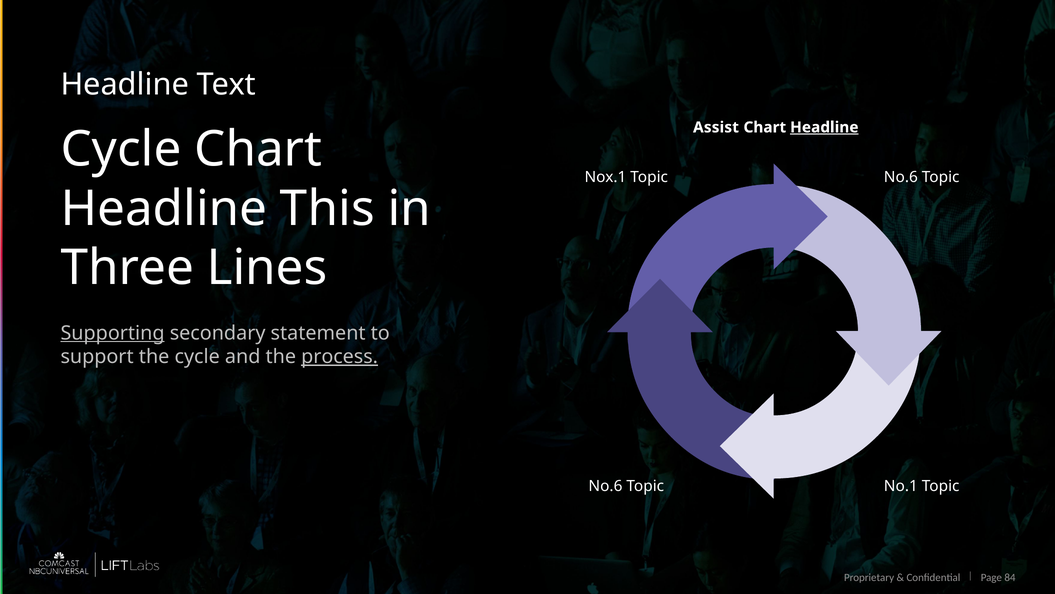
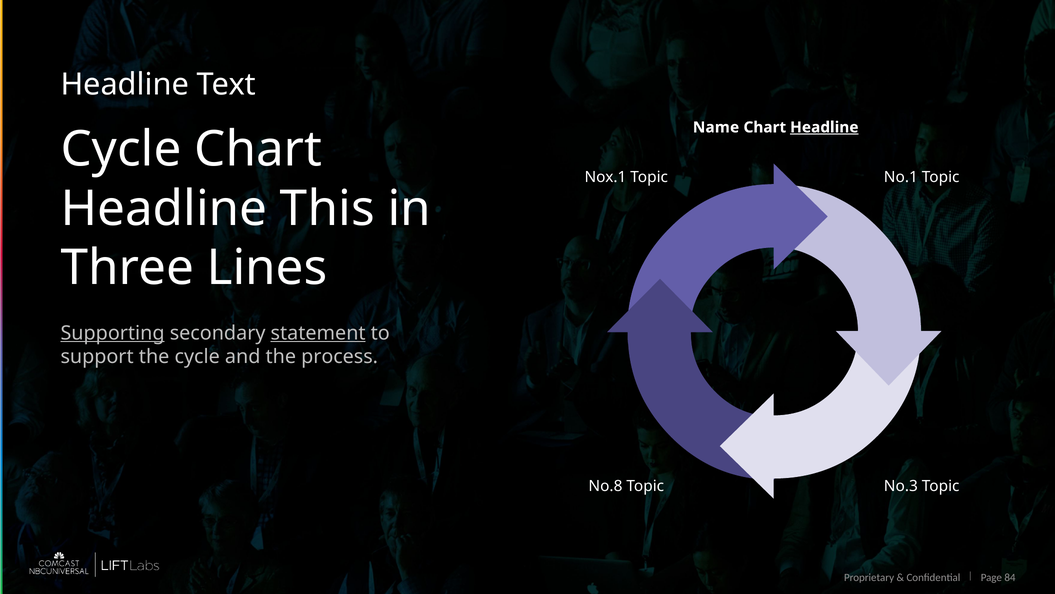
Assist: Assist -> Name (716, 127)
Nox.1 Topic No.6: No.6 -> No.1 (901, 177)
statement underline: none -> present (318, 333)
process underline: present -> none (340, 356)
No.6: No.6 -> No.8 (605, 485)
No.1: No.1 -> No.3 (901, 485)
